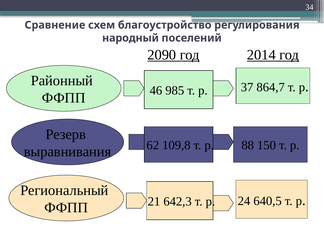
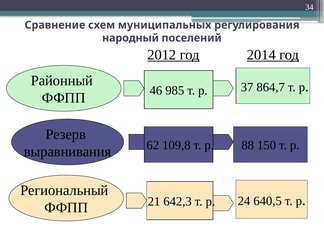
благоустройство: благоустройство -> муниципальных (165, 25)
2090: 2090 -> 2012 (162, 55)
